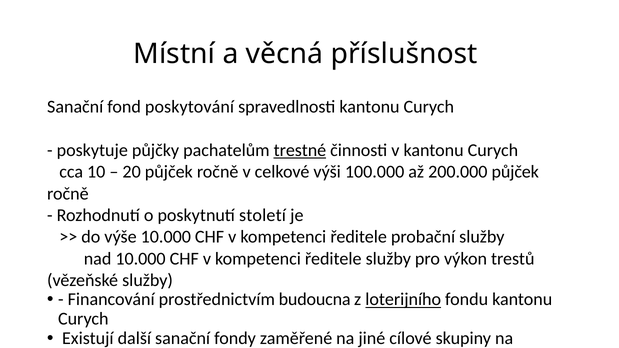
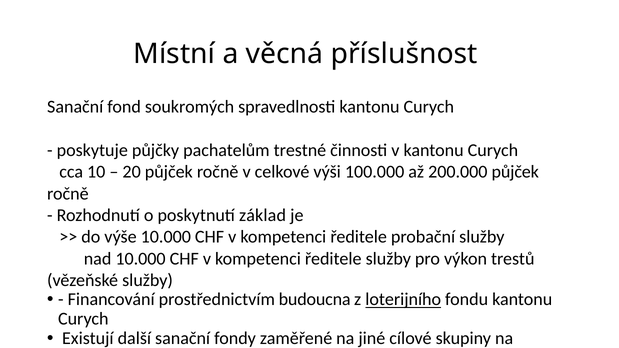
poskytování: poskytování -> soukromých (190, 107)
trestné underline: present -> none (300, 150)
století: století -> základ (263, 215)
